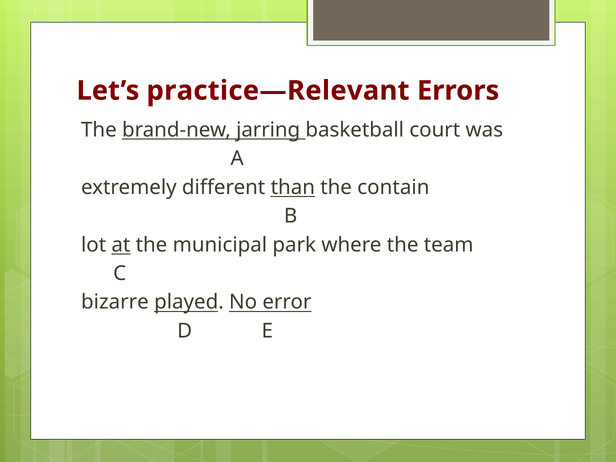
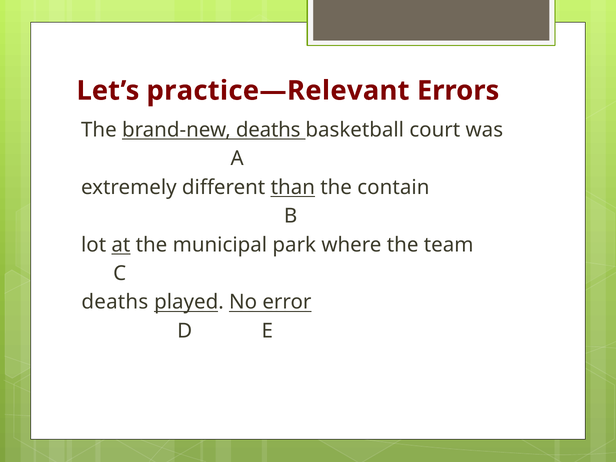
brand-new jarring: jarring -> deaths (268, 130)
bizarre: bizarre -> deaths (115, 302)
